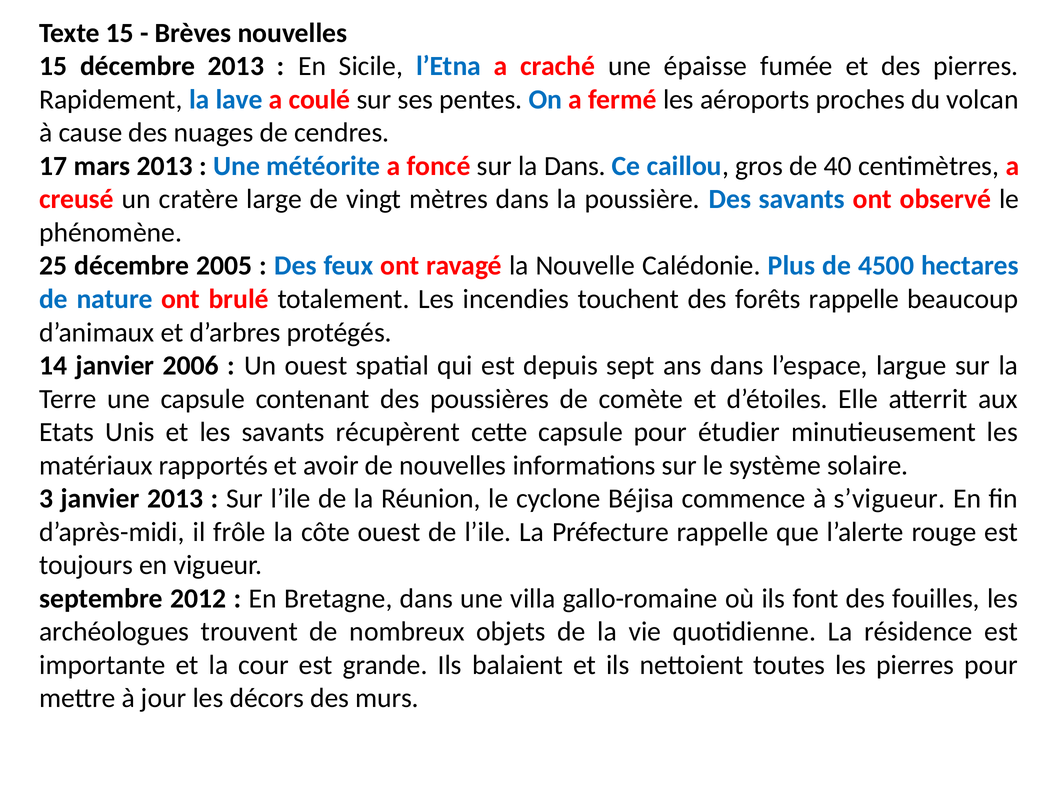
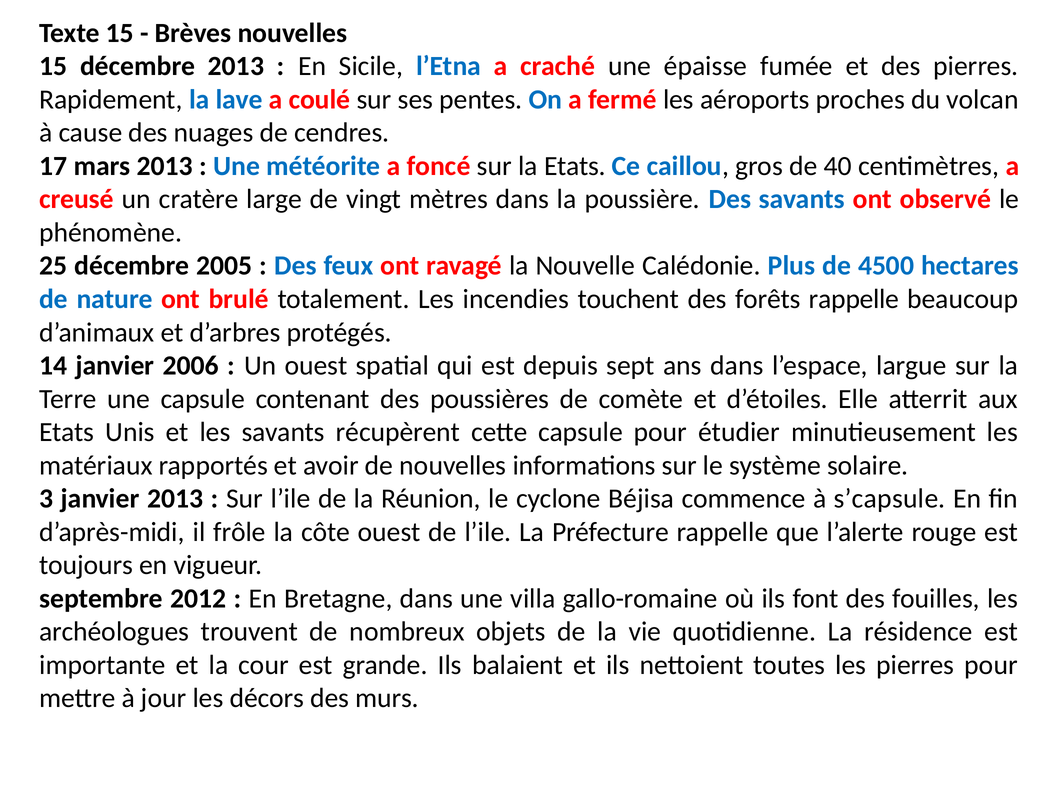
la Dans: Dans -> Etats (575, 166)
s’vigueur: s’vigueur -> s’capsule (890, 498)
